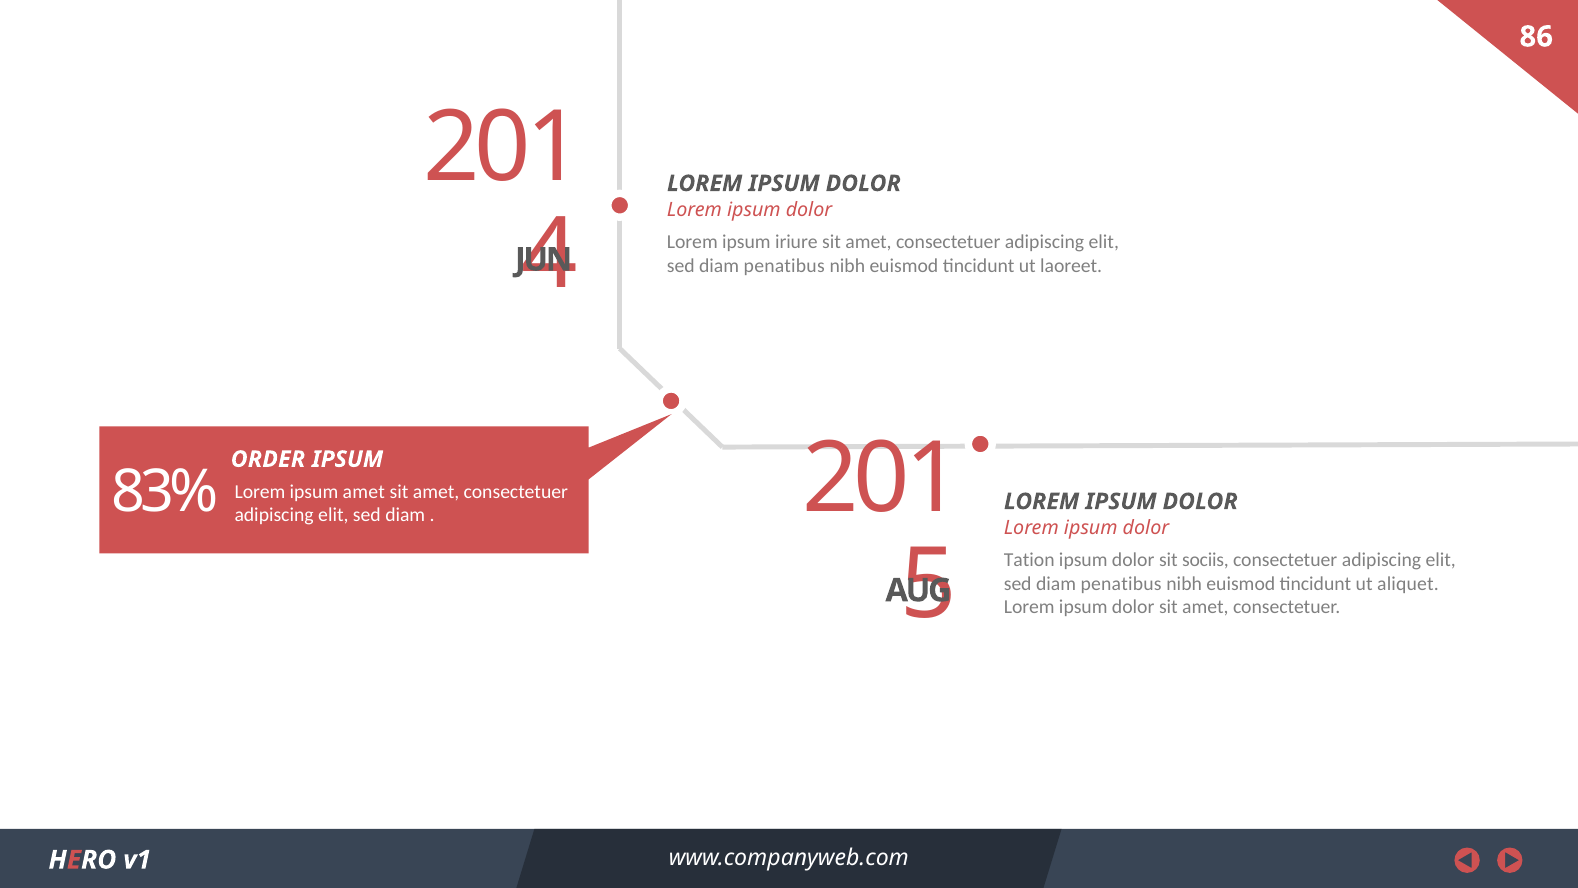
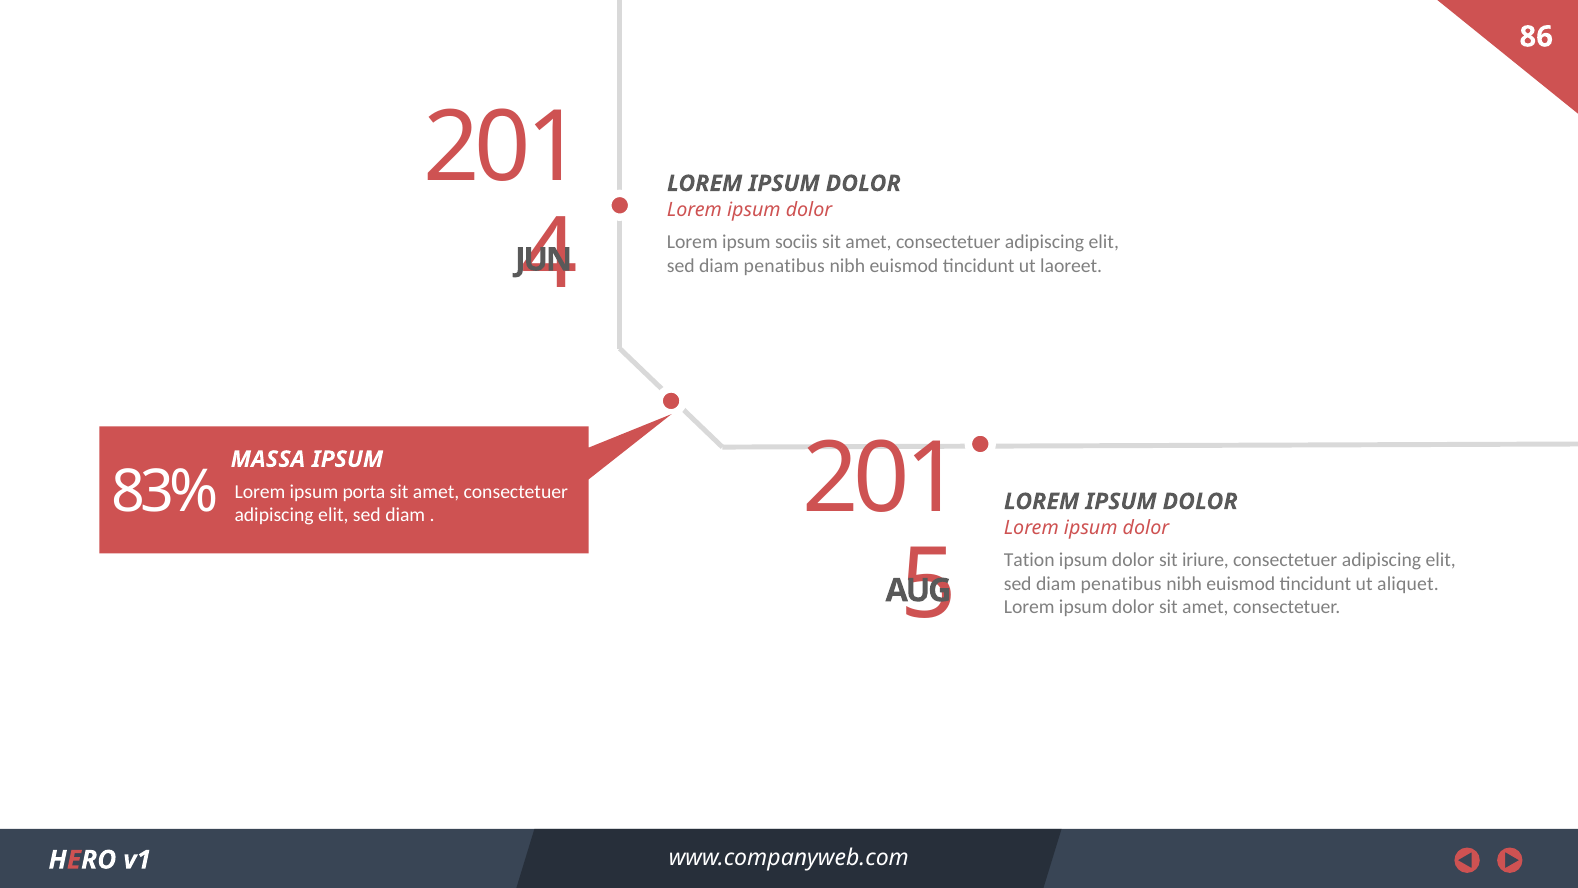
iriure: iriure -> sociis (796, 242)
ORDER: ORDER -> MASSA (268, 459)
ipsum amet: amet -> porta (364, 491)
sociis: sociis -> iriure (1205, 560)
